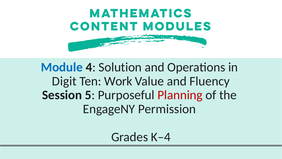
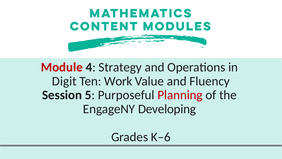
Module colour: blue -> red (62, 67)
Solution: Solution -> Strategy (120, 67)
Permission: Permission -> Developing (167, 109)
K–4: K–4 -> K–6 (161, 137)
